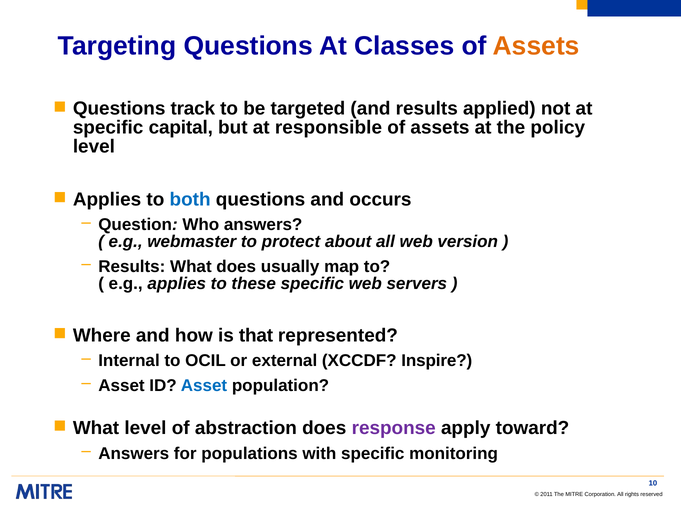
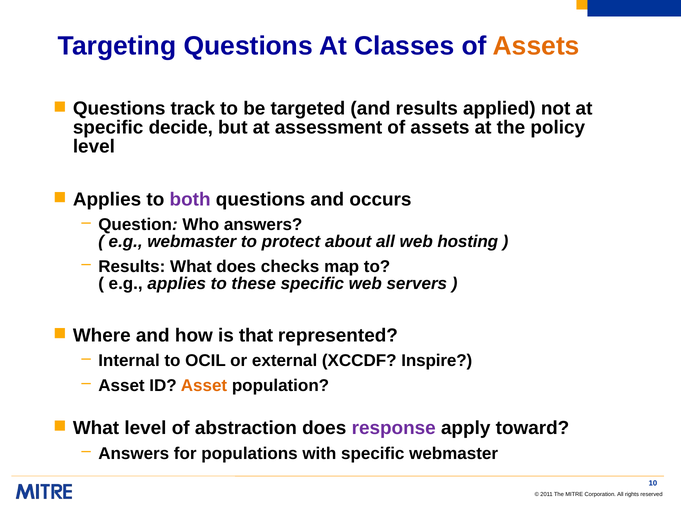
capital: capital -> decide (181, 128)
responsible: responsible -> assessment (329, 128)
both colour: blue -> purple (190, 200)
version: version -> hosting (468, 242)
usually: usually -> checks (290, 267)
Asset colour: blue -> orange (204, 386)
specific monitoring: monitoring -> webmaster (454, 454)
